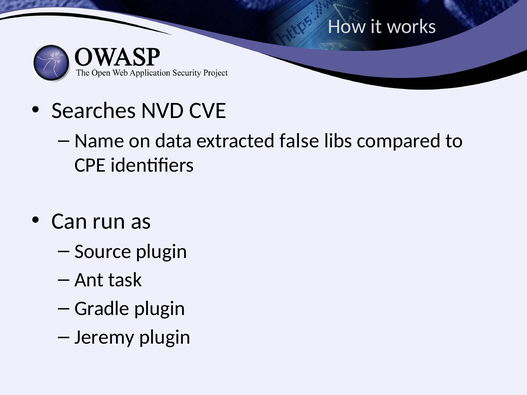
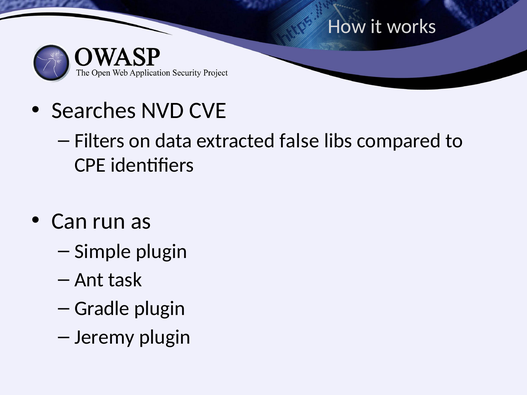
Name: Name -> Filters (99, 141)
Source: Source -> Simple (103, 251)
